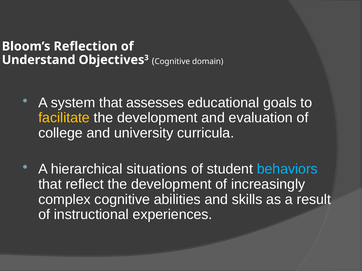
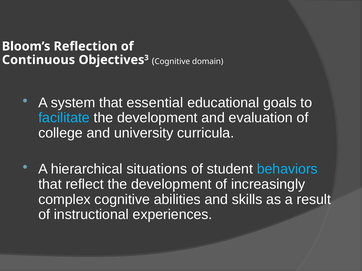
Understand: Understand -> Continuous (39, 60)
assesses: assesses -> essential (155, 103)
facilitate colour: yellow -> light blue (64, 118)
